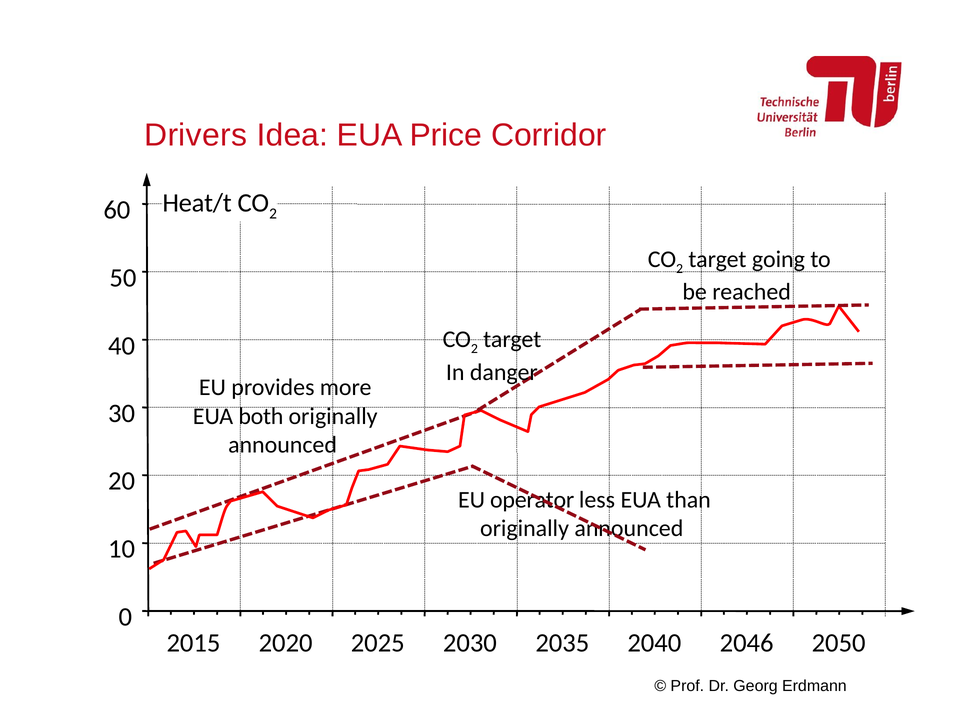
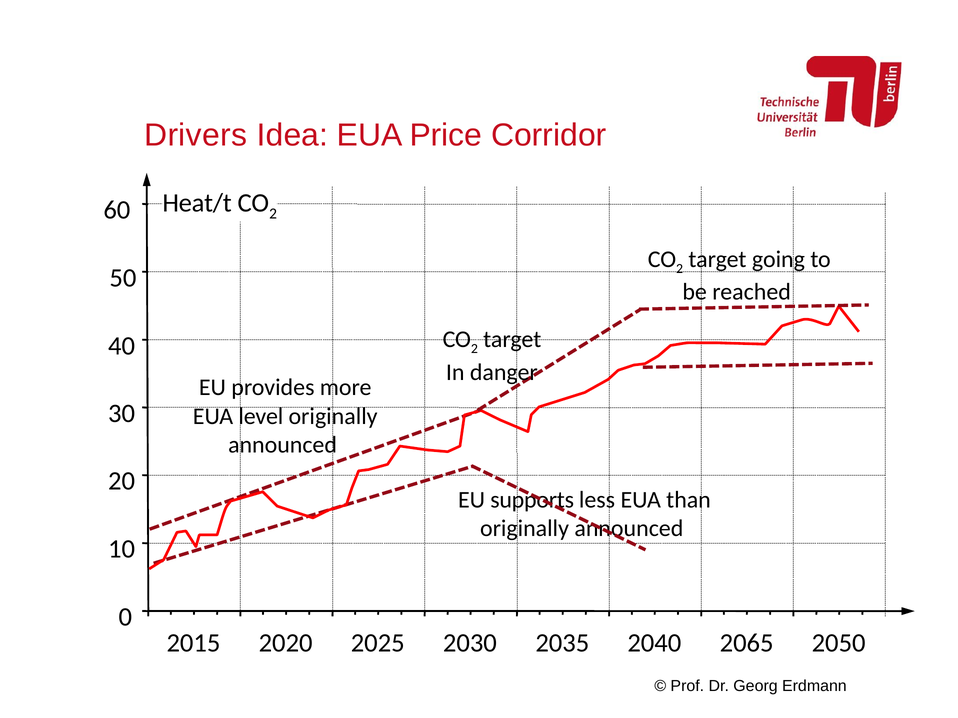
both: both -> level (261, 417)
operator: operator -> supports (532, 500)
2046: 2046 -> 2065 (747, 643)
